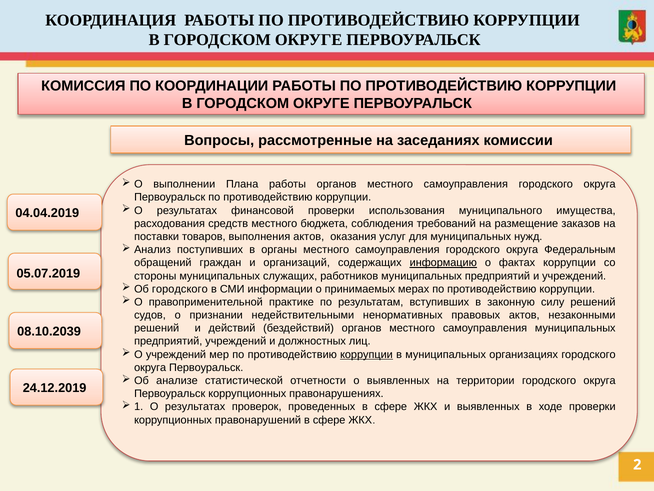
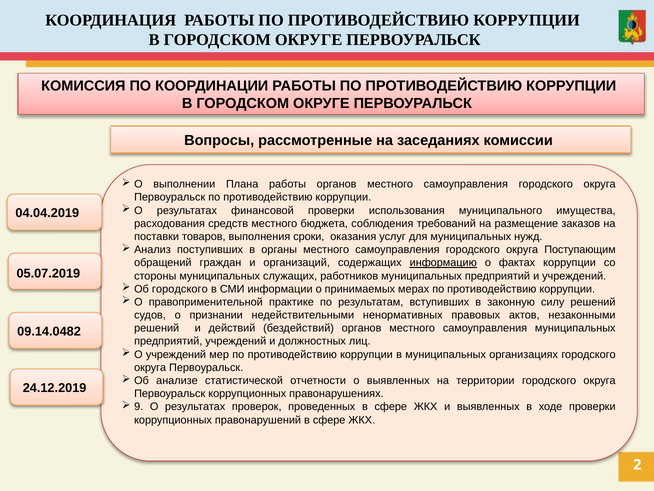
выполнения актов: актов -> сроки (309, 236)
Федеральным: Федеральным -> Поступающим (580, 249)
08.10.2039: 08.10.2039 -> 09.14.0482 (49, 331)
коррупции underline: present -> none (366, 354)
1: 1 -> 9 (139, 406)
